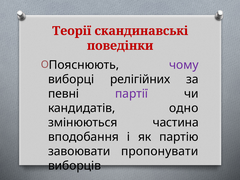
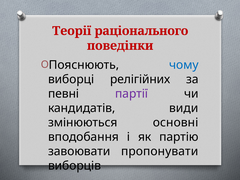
скандинавські: скандинавські -> раціонального (141, 31)
чому colour: purple -> blue (184, 65)
одно: одно -> види (184, 108)
частина: частина -> основні (176, 122)
